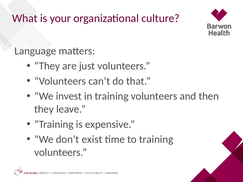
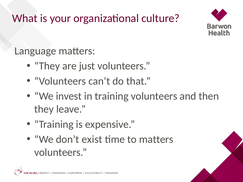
to training: training -> matters (156, 140)
